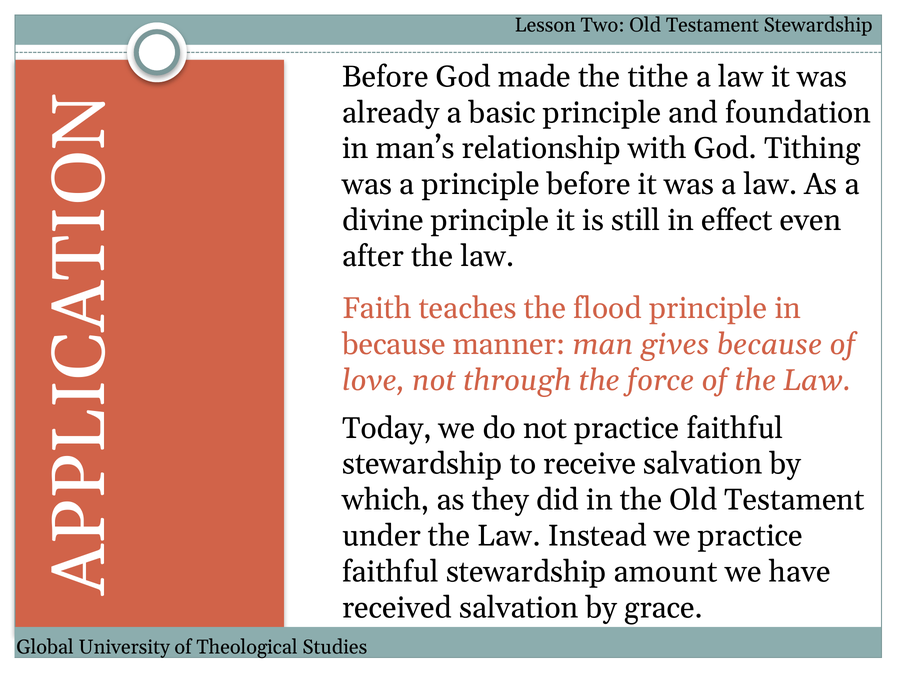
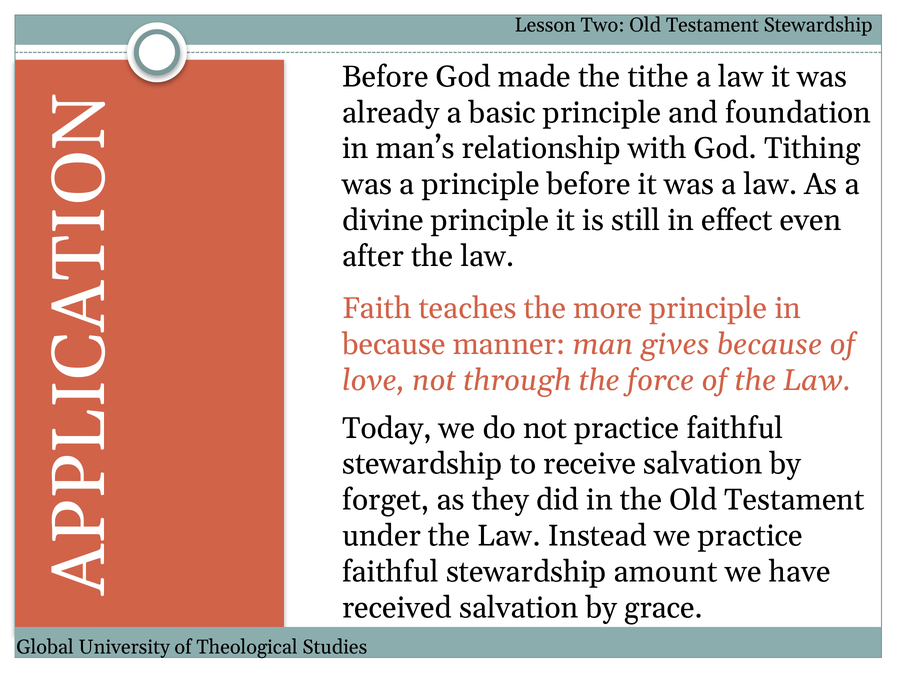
flood: flood -> more (608, 308)
which: which -> forget (386, 500)
